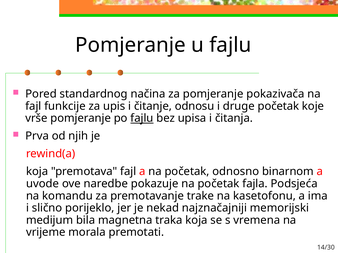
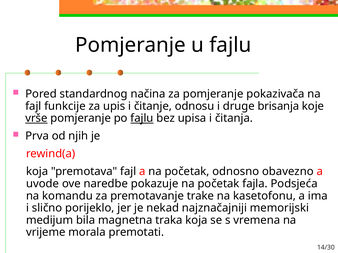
druge početak: početak -> brisanja (278, 106)
vrše underline: none -> present (36, 118)
binarnom: binarnom -> obavezno (288, 172)
